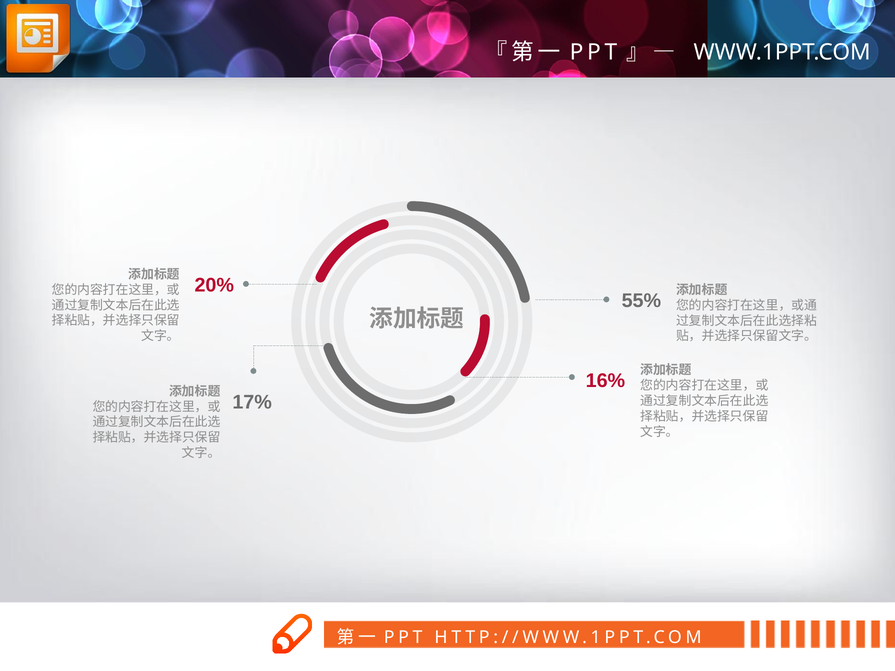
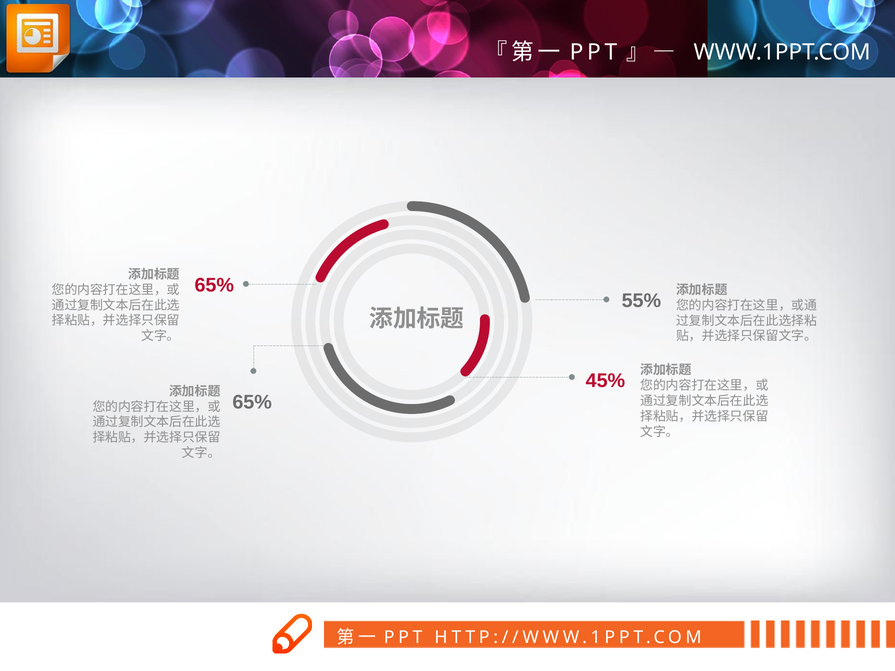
20%: 20% -> 65% (214, 285)
16%: 16% -> 45% (605, 381)
17%: 17% -> 65% (252, 402)
